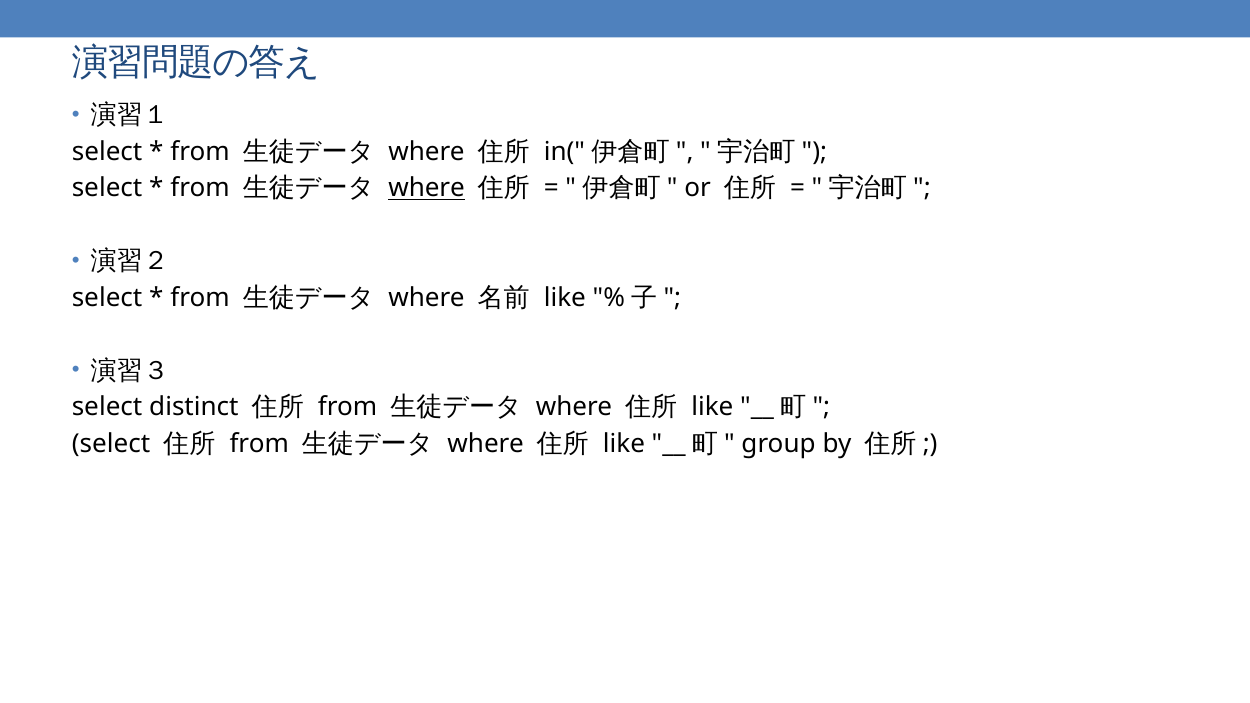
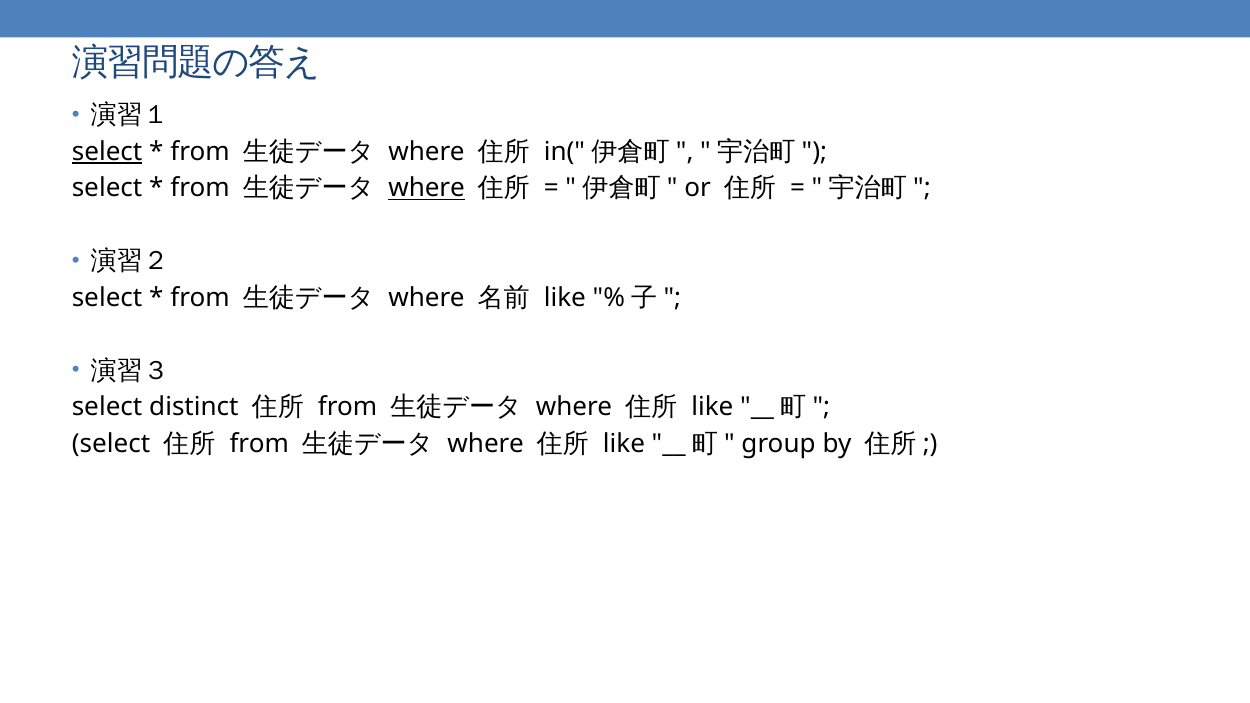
select underline: none -> present (107, 152)
